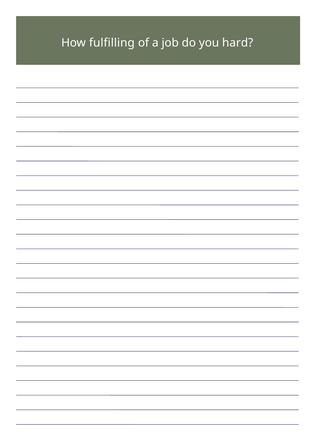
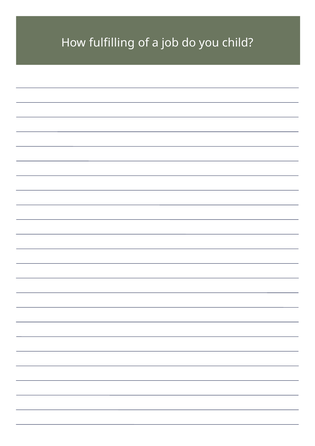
hard: hard -> child (238, 43)
